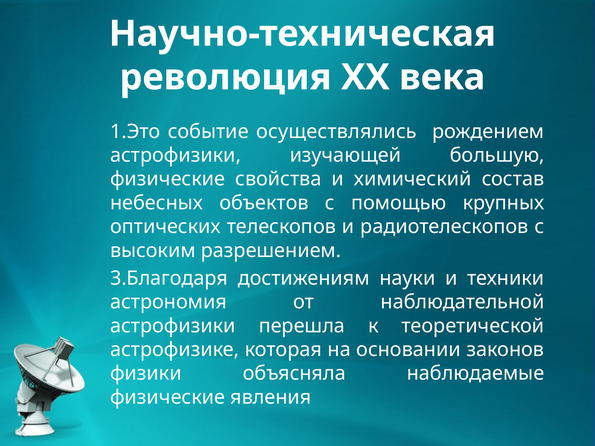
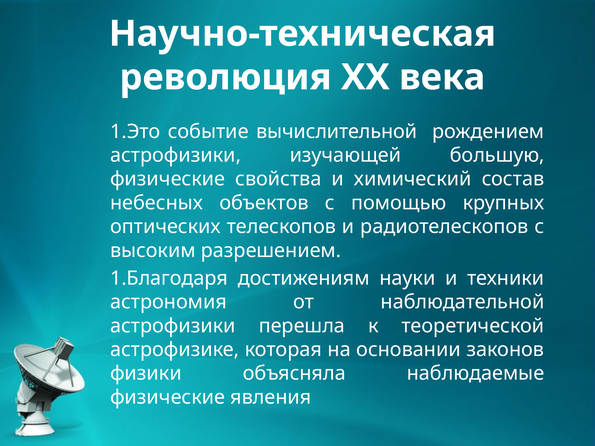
осуществлялись: осуществлялись -> вычислительной (337, 132)
3.Благодаря: 3.Благодаря -> 1.Благодаря (169, 278)
